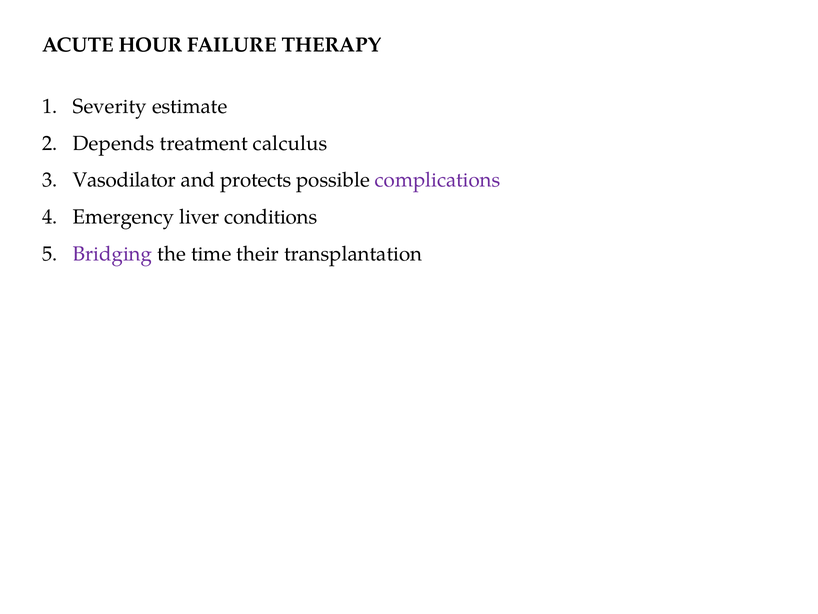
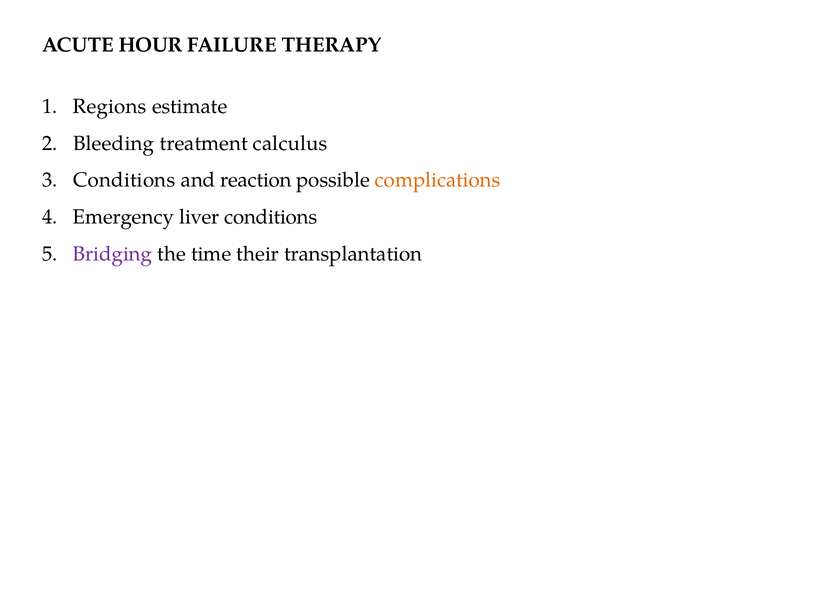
Severity: Severity -> Regions (110, 106)
Depends: Depends -> Bleeding (114, 143)
Vasodilator: Vasodilator -> Conditions (124, 180)
protects: protects -> reaction (256, 180)
complications colour: purple -> orange (438, 180)
